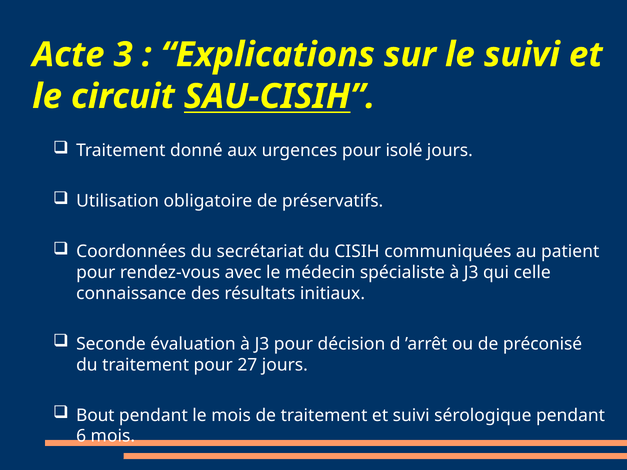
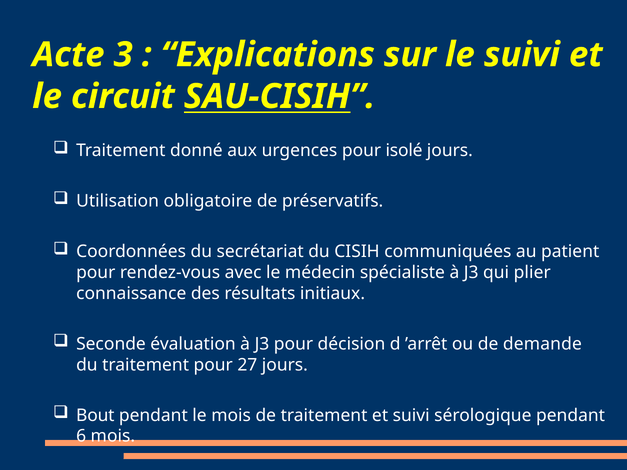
celle: celle -> plier (532, 273)
préconisé: préconisé -> demande (542, 344)
